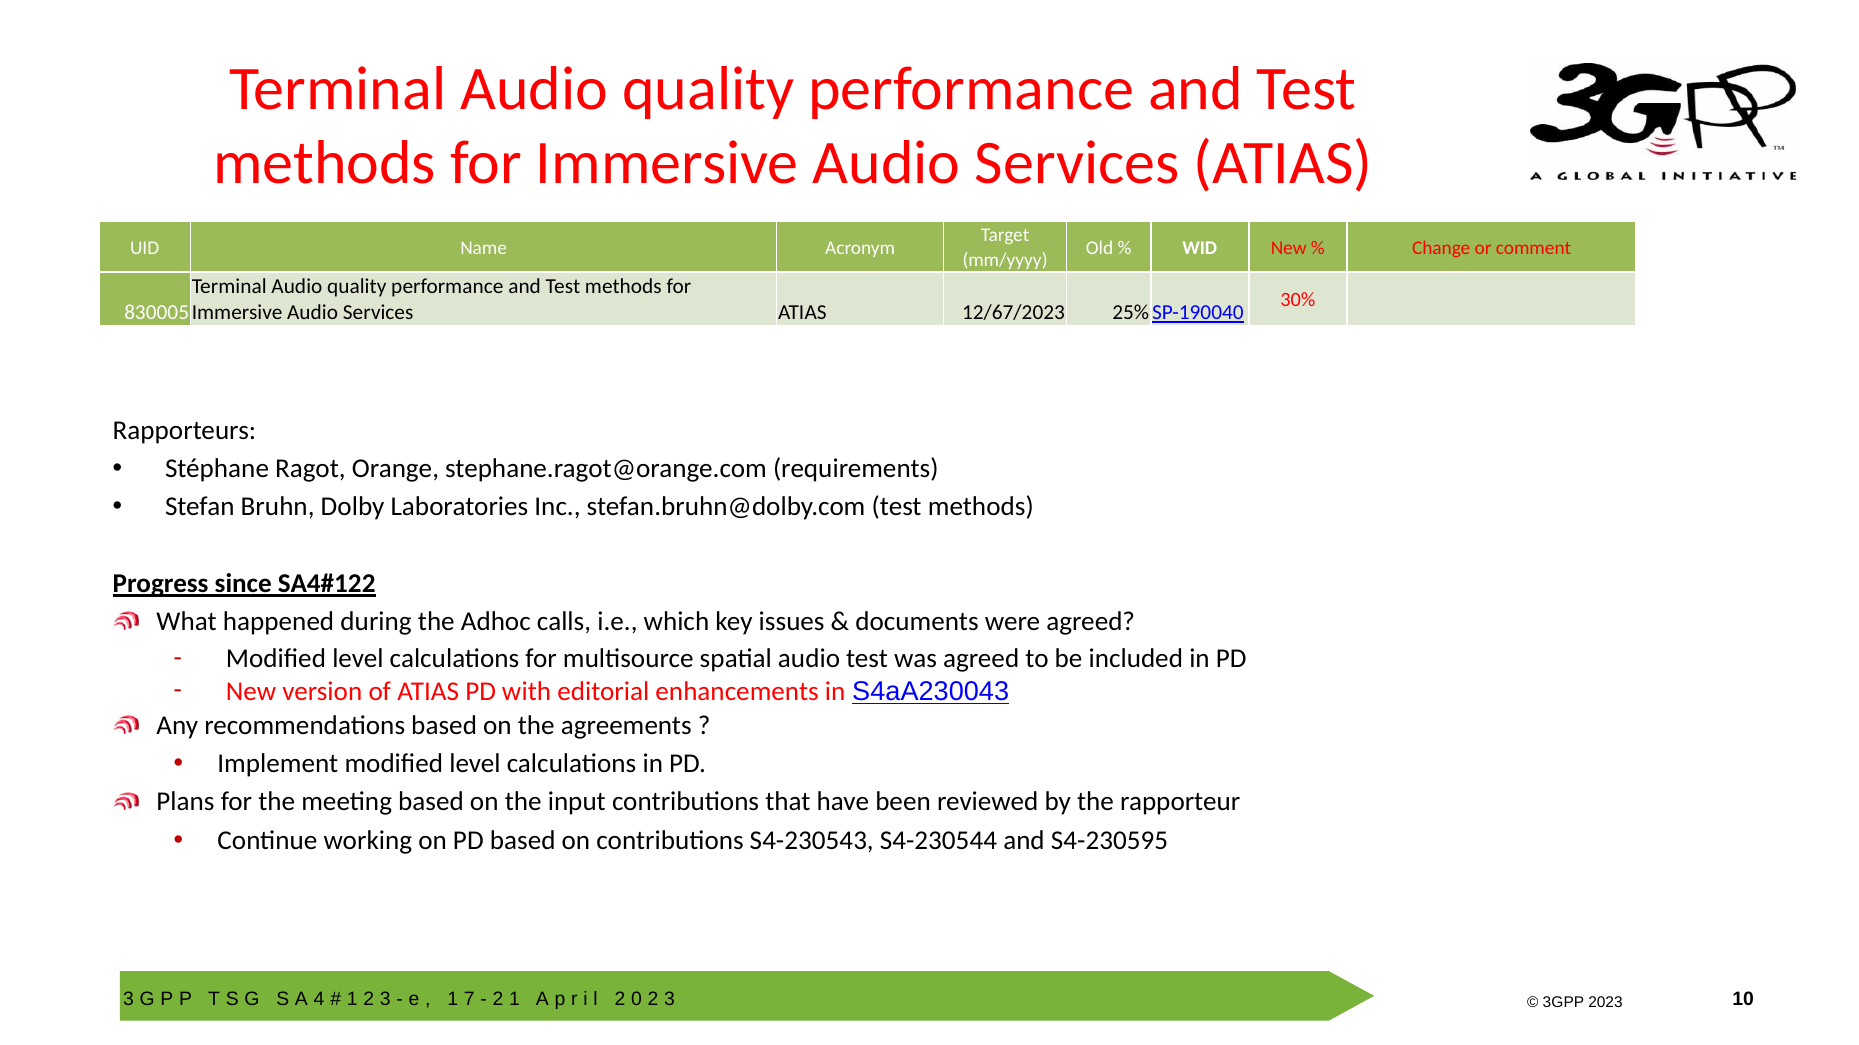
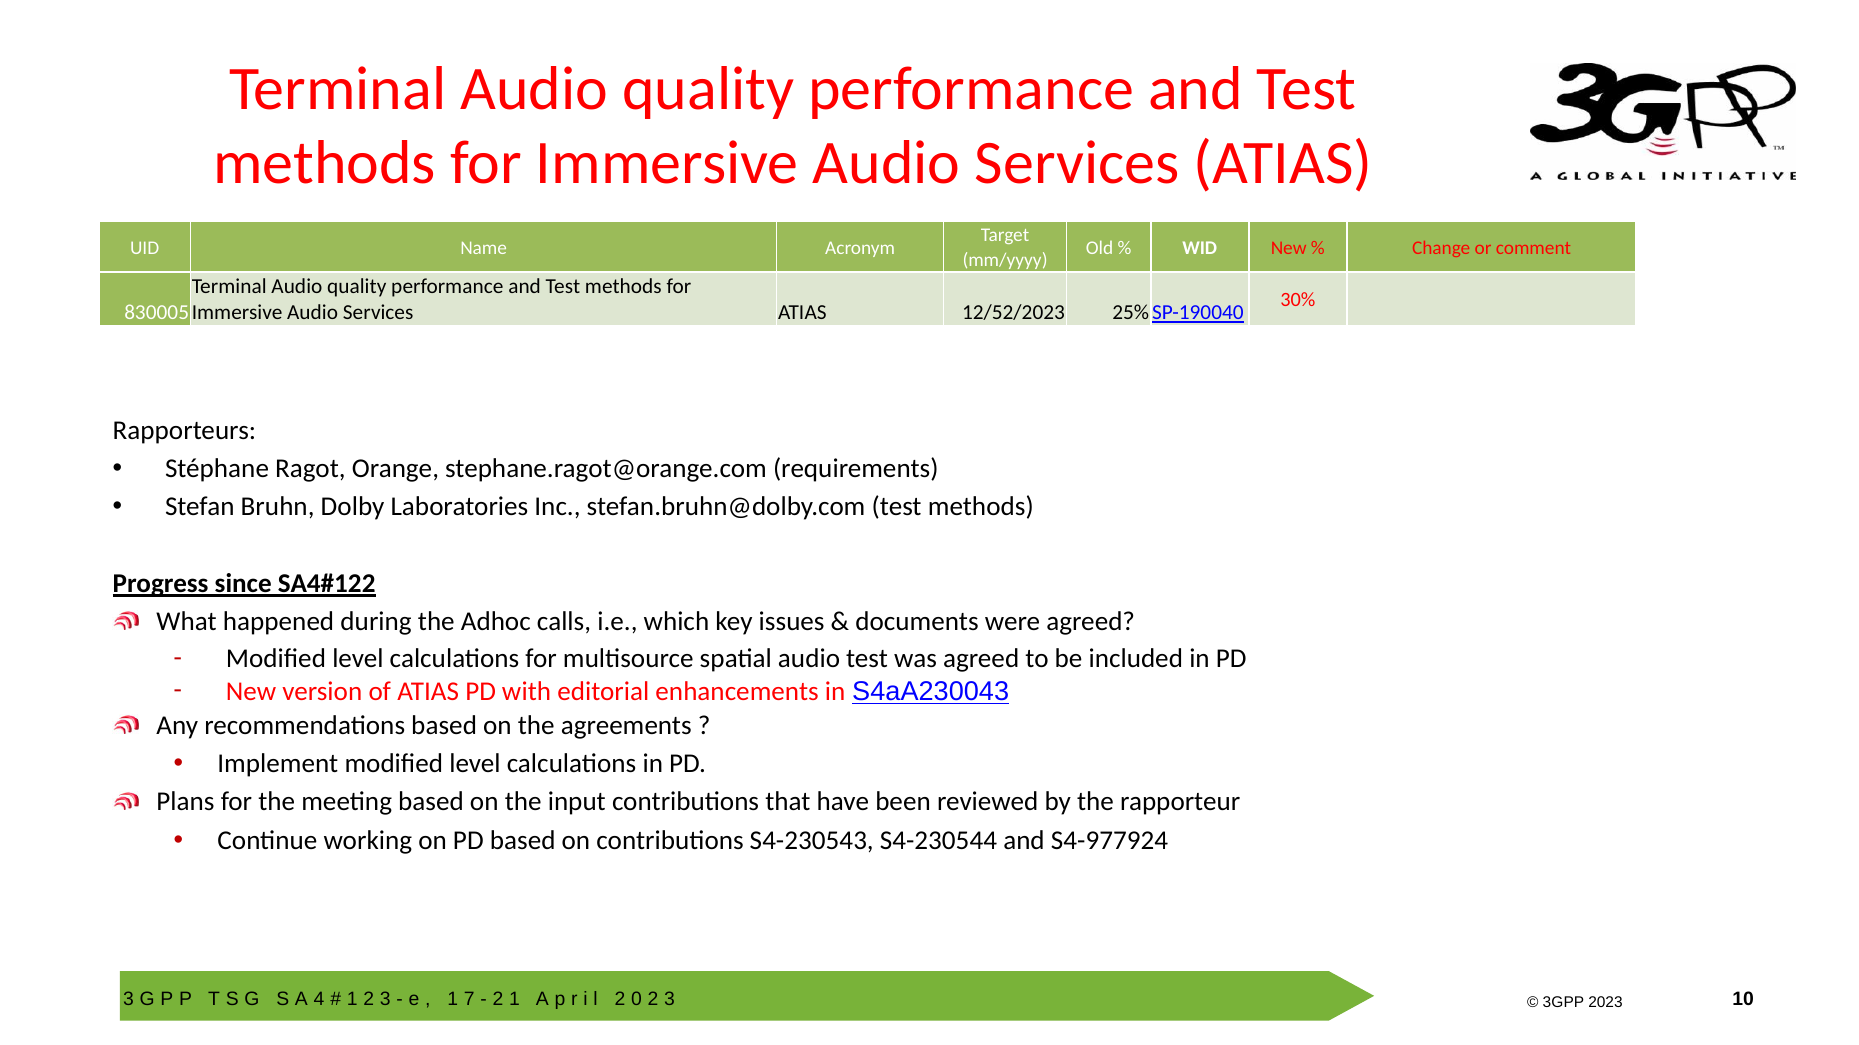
12/67/2023: 12/67/2023 -> 12/52/2023 (1013, 313)
S4-230595: S4-230595 -> S4-977924 (1109, 841)
